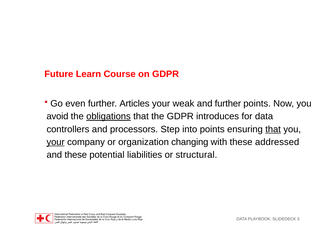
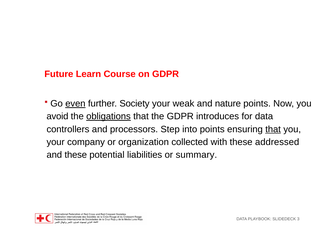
even underline: none -> present (75, 104)
Articles: Articles -> Society (135, 104)
and further: further -> nature (228, 104)
your underline: present -> none (56, 142)
changing: changing -> collected (190, 142)
structural: structural -> summary (196, 155)
